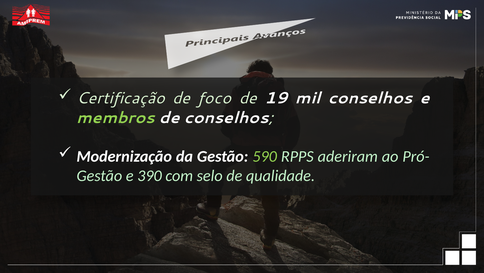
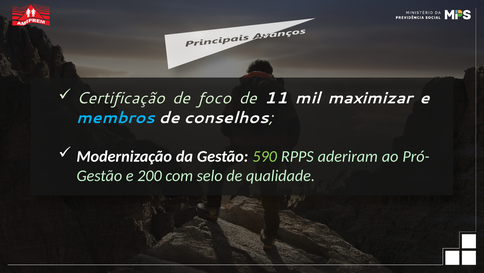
19: 19 -> 11 (276, 98)
mil conselhos: conselhos -> maximizar (370, 98)
membros colour: light green -> light blue (116, 117)
390: 390 -> 200 (150, 175)
